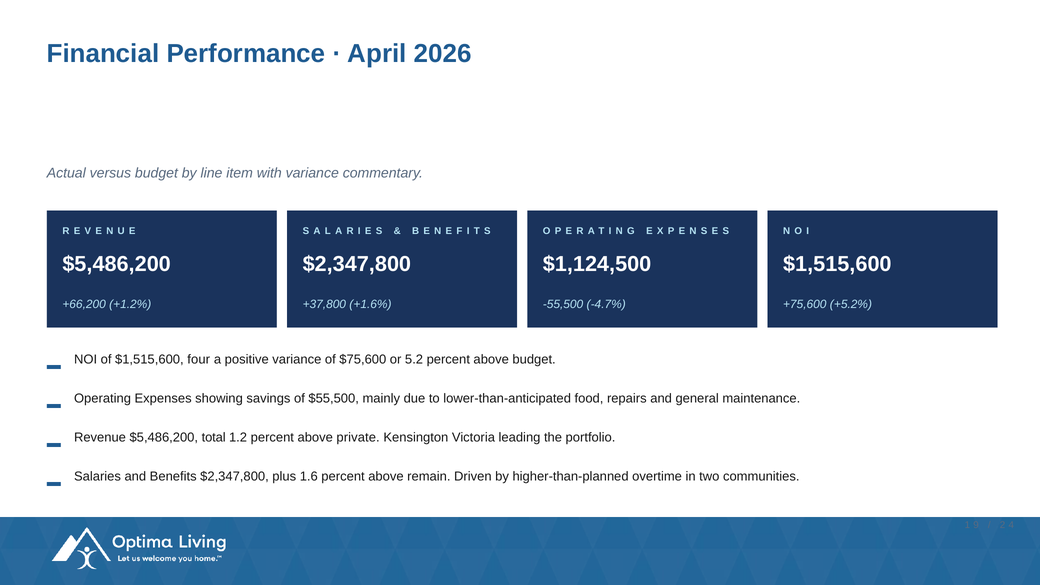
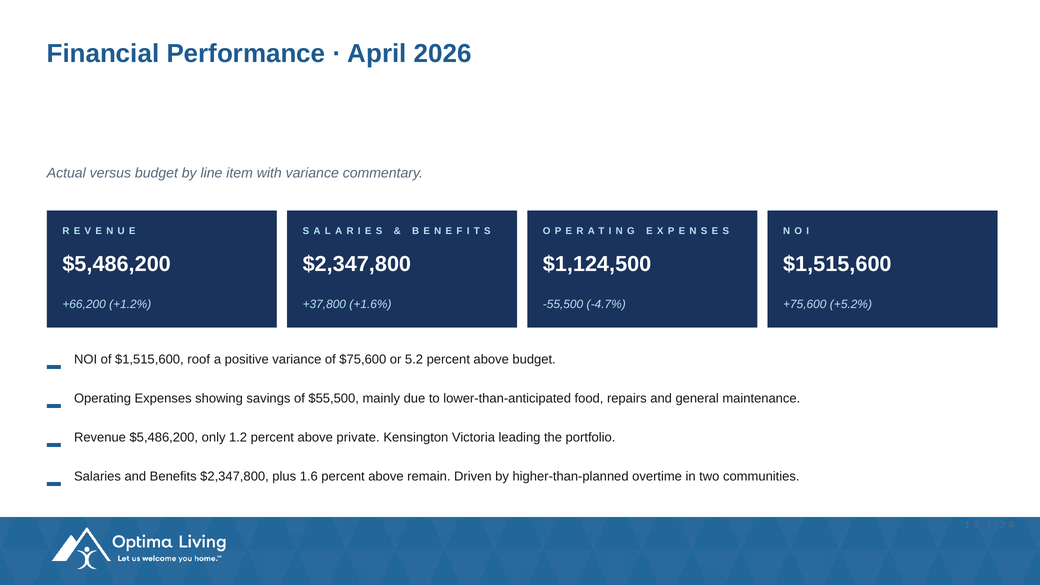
four: four -> roof (199, 360)
total: total -> only (214, 438)
